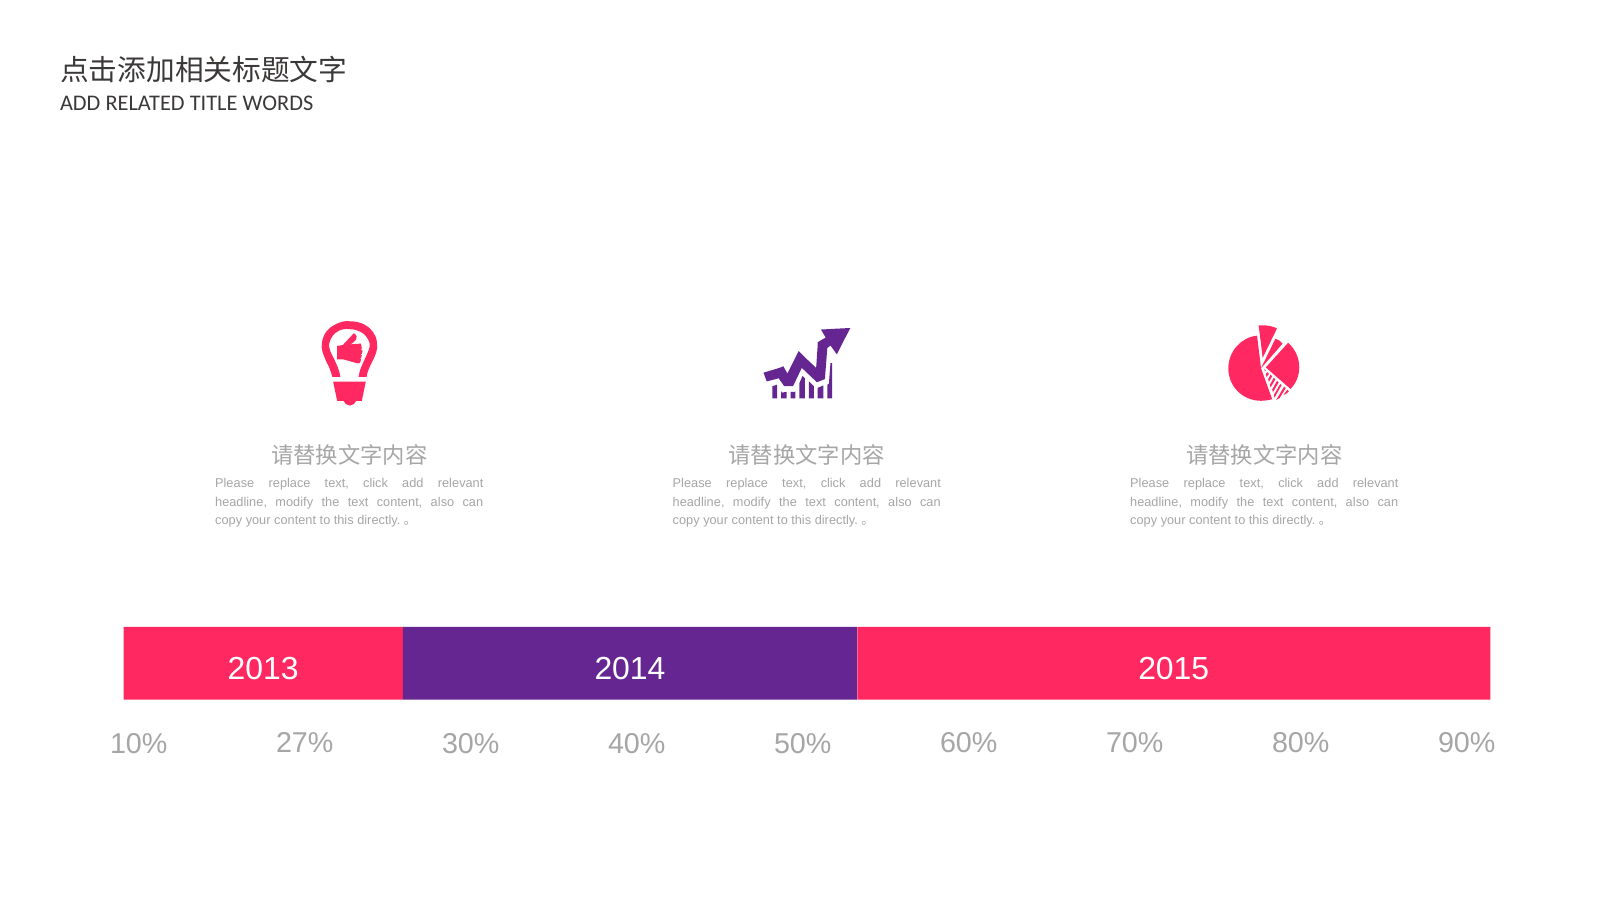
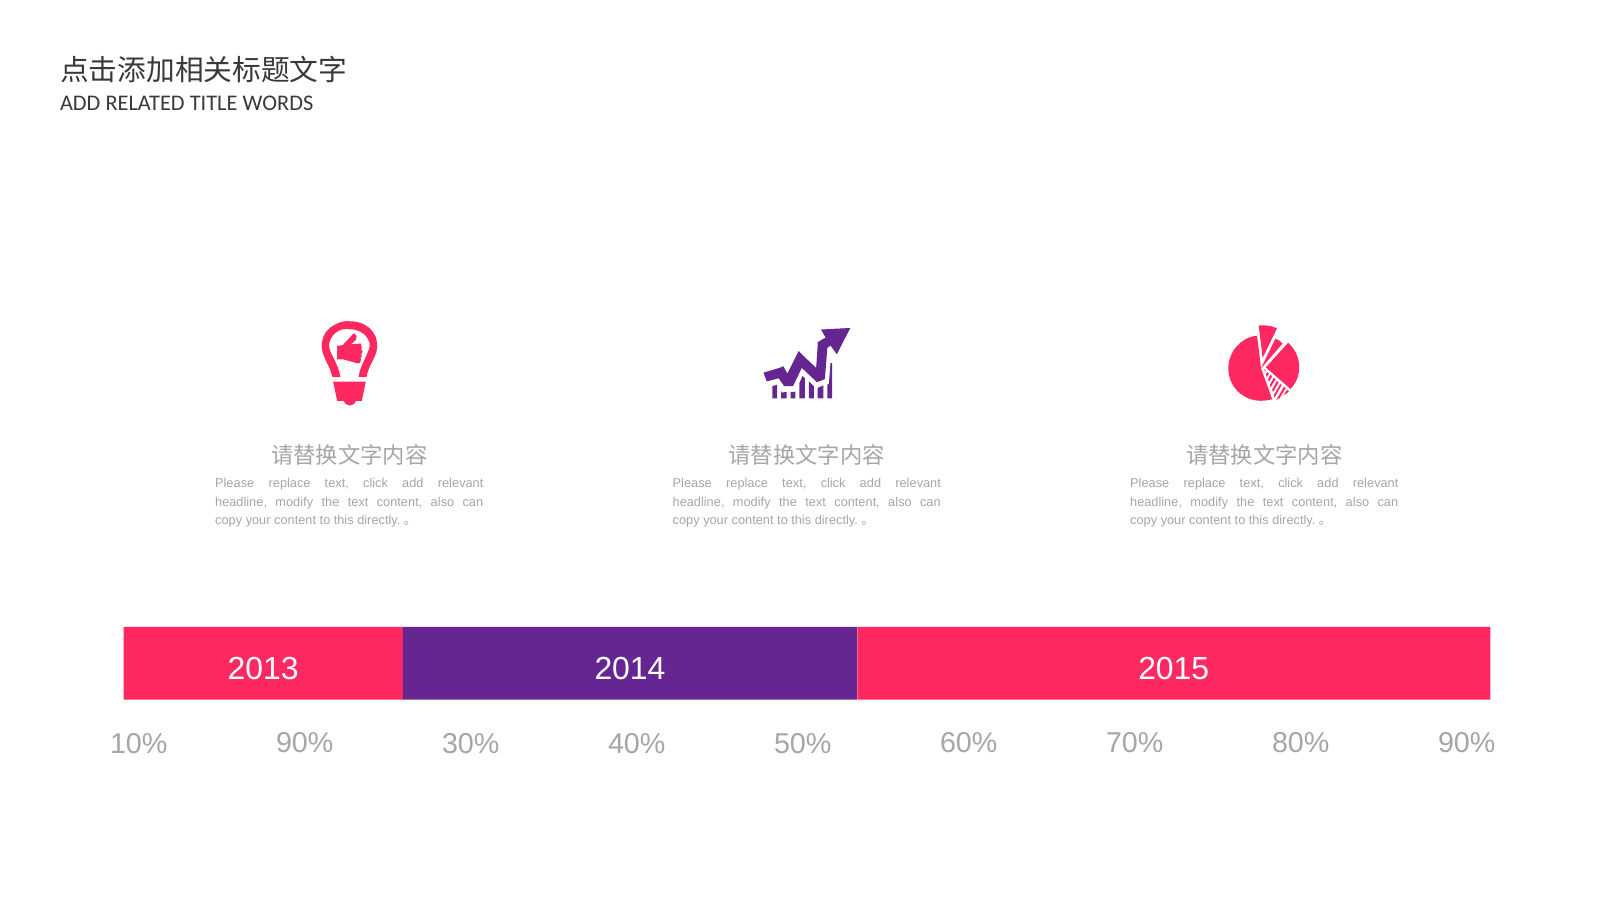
10% 27%: 27% -> 90% (305, 743)
